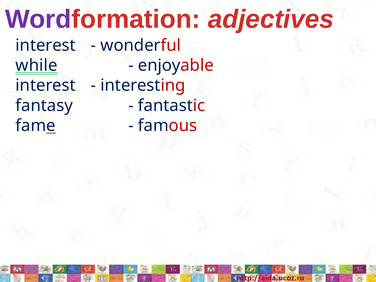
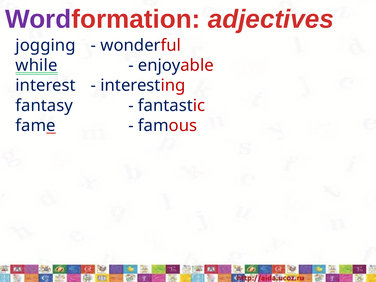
interest: interest -> jogging (46, 45)
